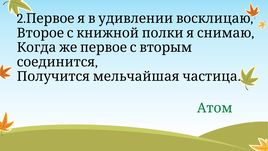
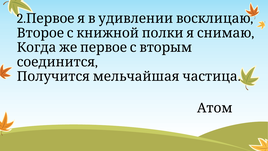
Атом colour: green -> black (215, 108)
